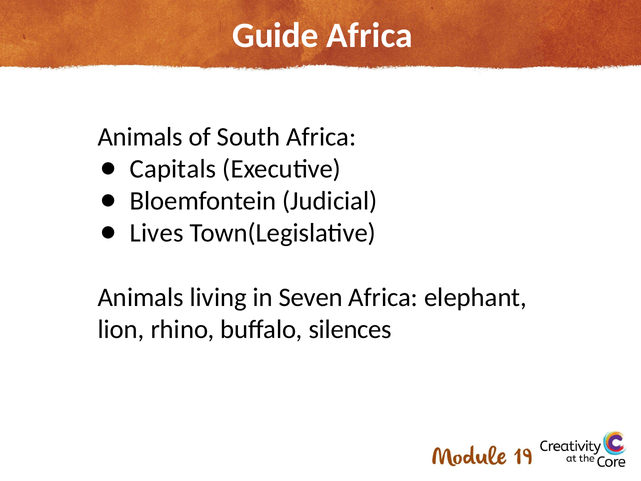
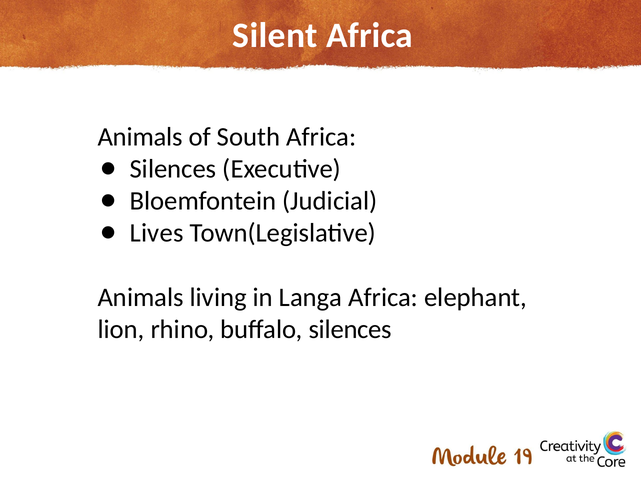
Guide: Guide -> Silent (275, 36)
Capitals: Capitals -> Silences (173, 169)
Seven: Seven -> Langa (311, 297)
